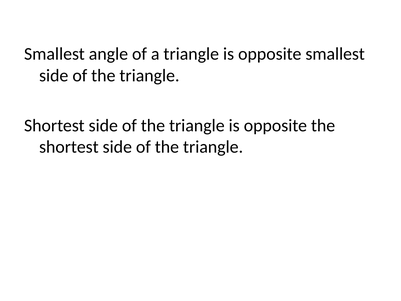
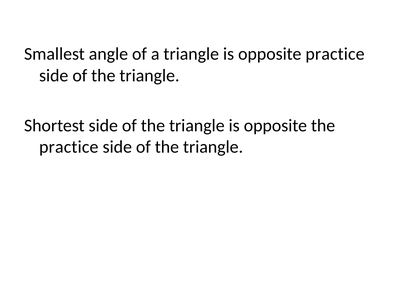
opposite smallest: smallest -> practice (335, 54)
shortest: shortest -> practice (69, 147)
